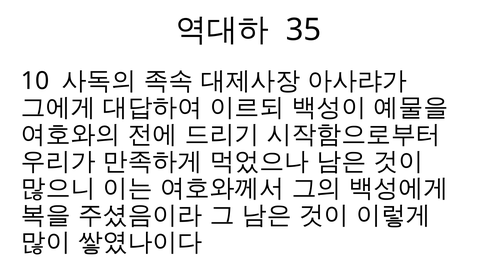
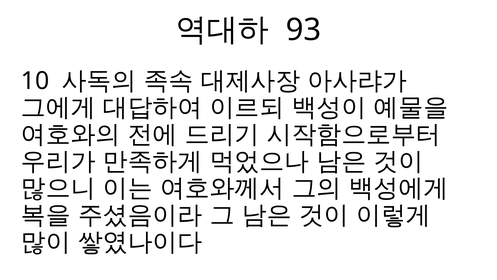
35: 35 -> 93 (303, 30)
